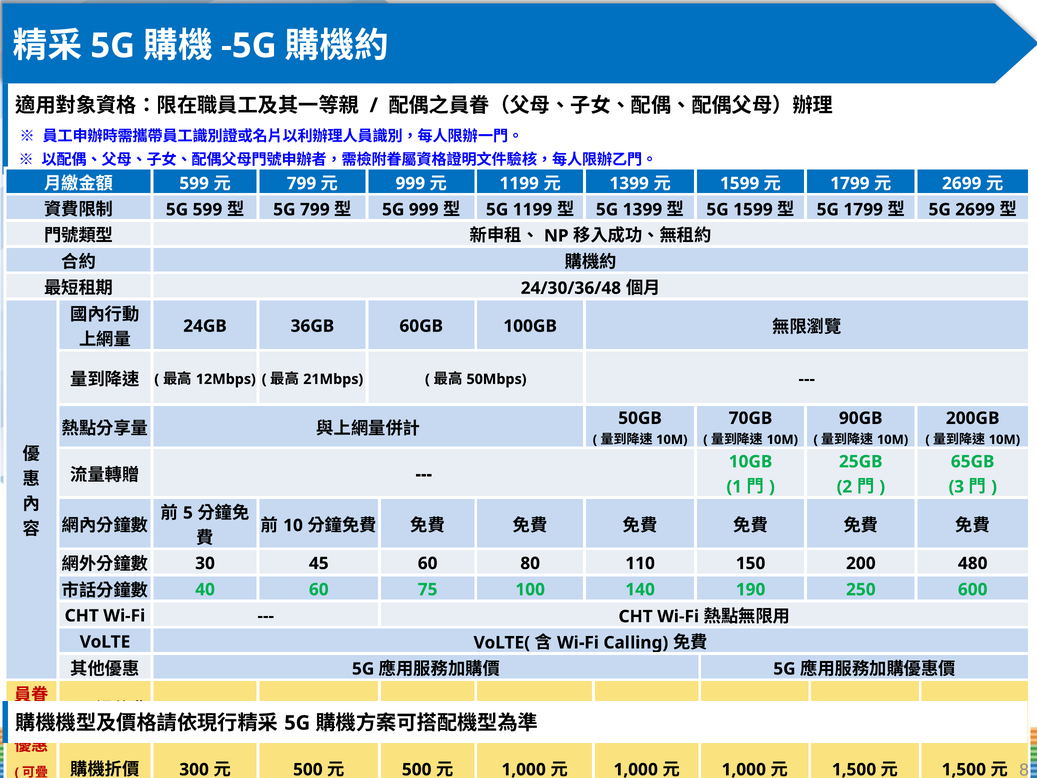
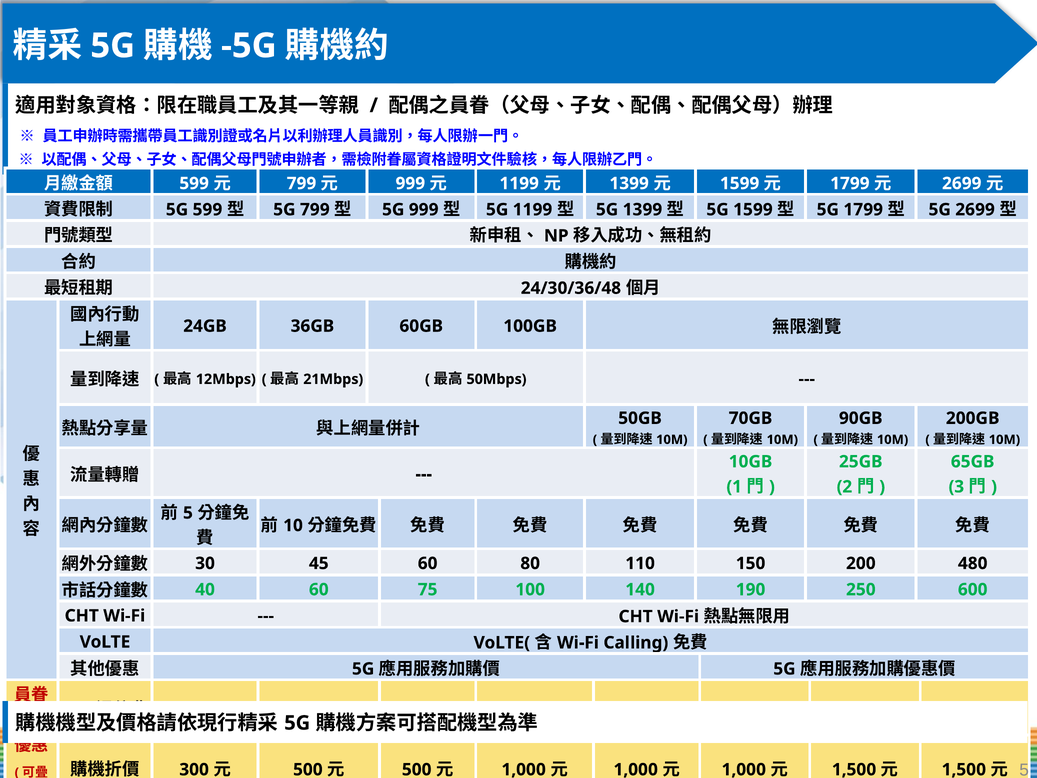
8: 8 -> 5 (1024, 770)
